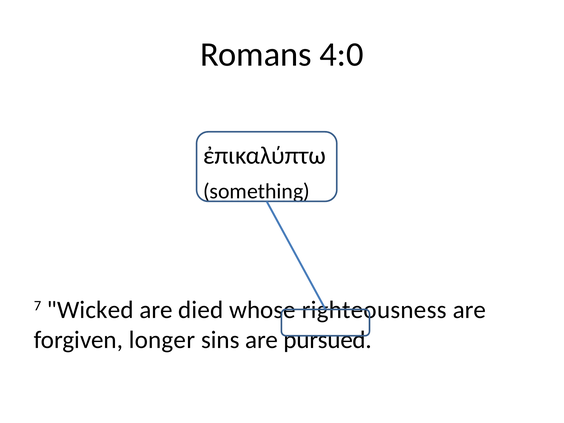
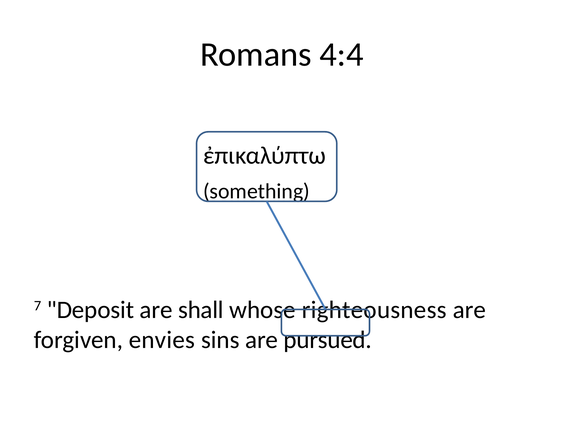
4:0: 4:0 -> 4:4 (342, 55)
Wicked: Wicked -> Deposit (90, 310)
died: died -> shall (201, 310)
longer: longer -> envies (162, 340)
